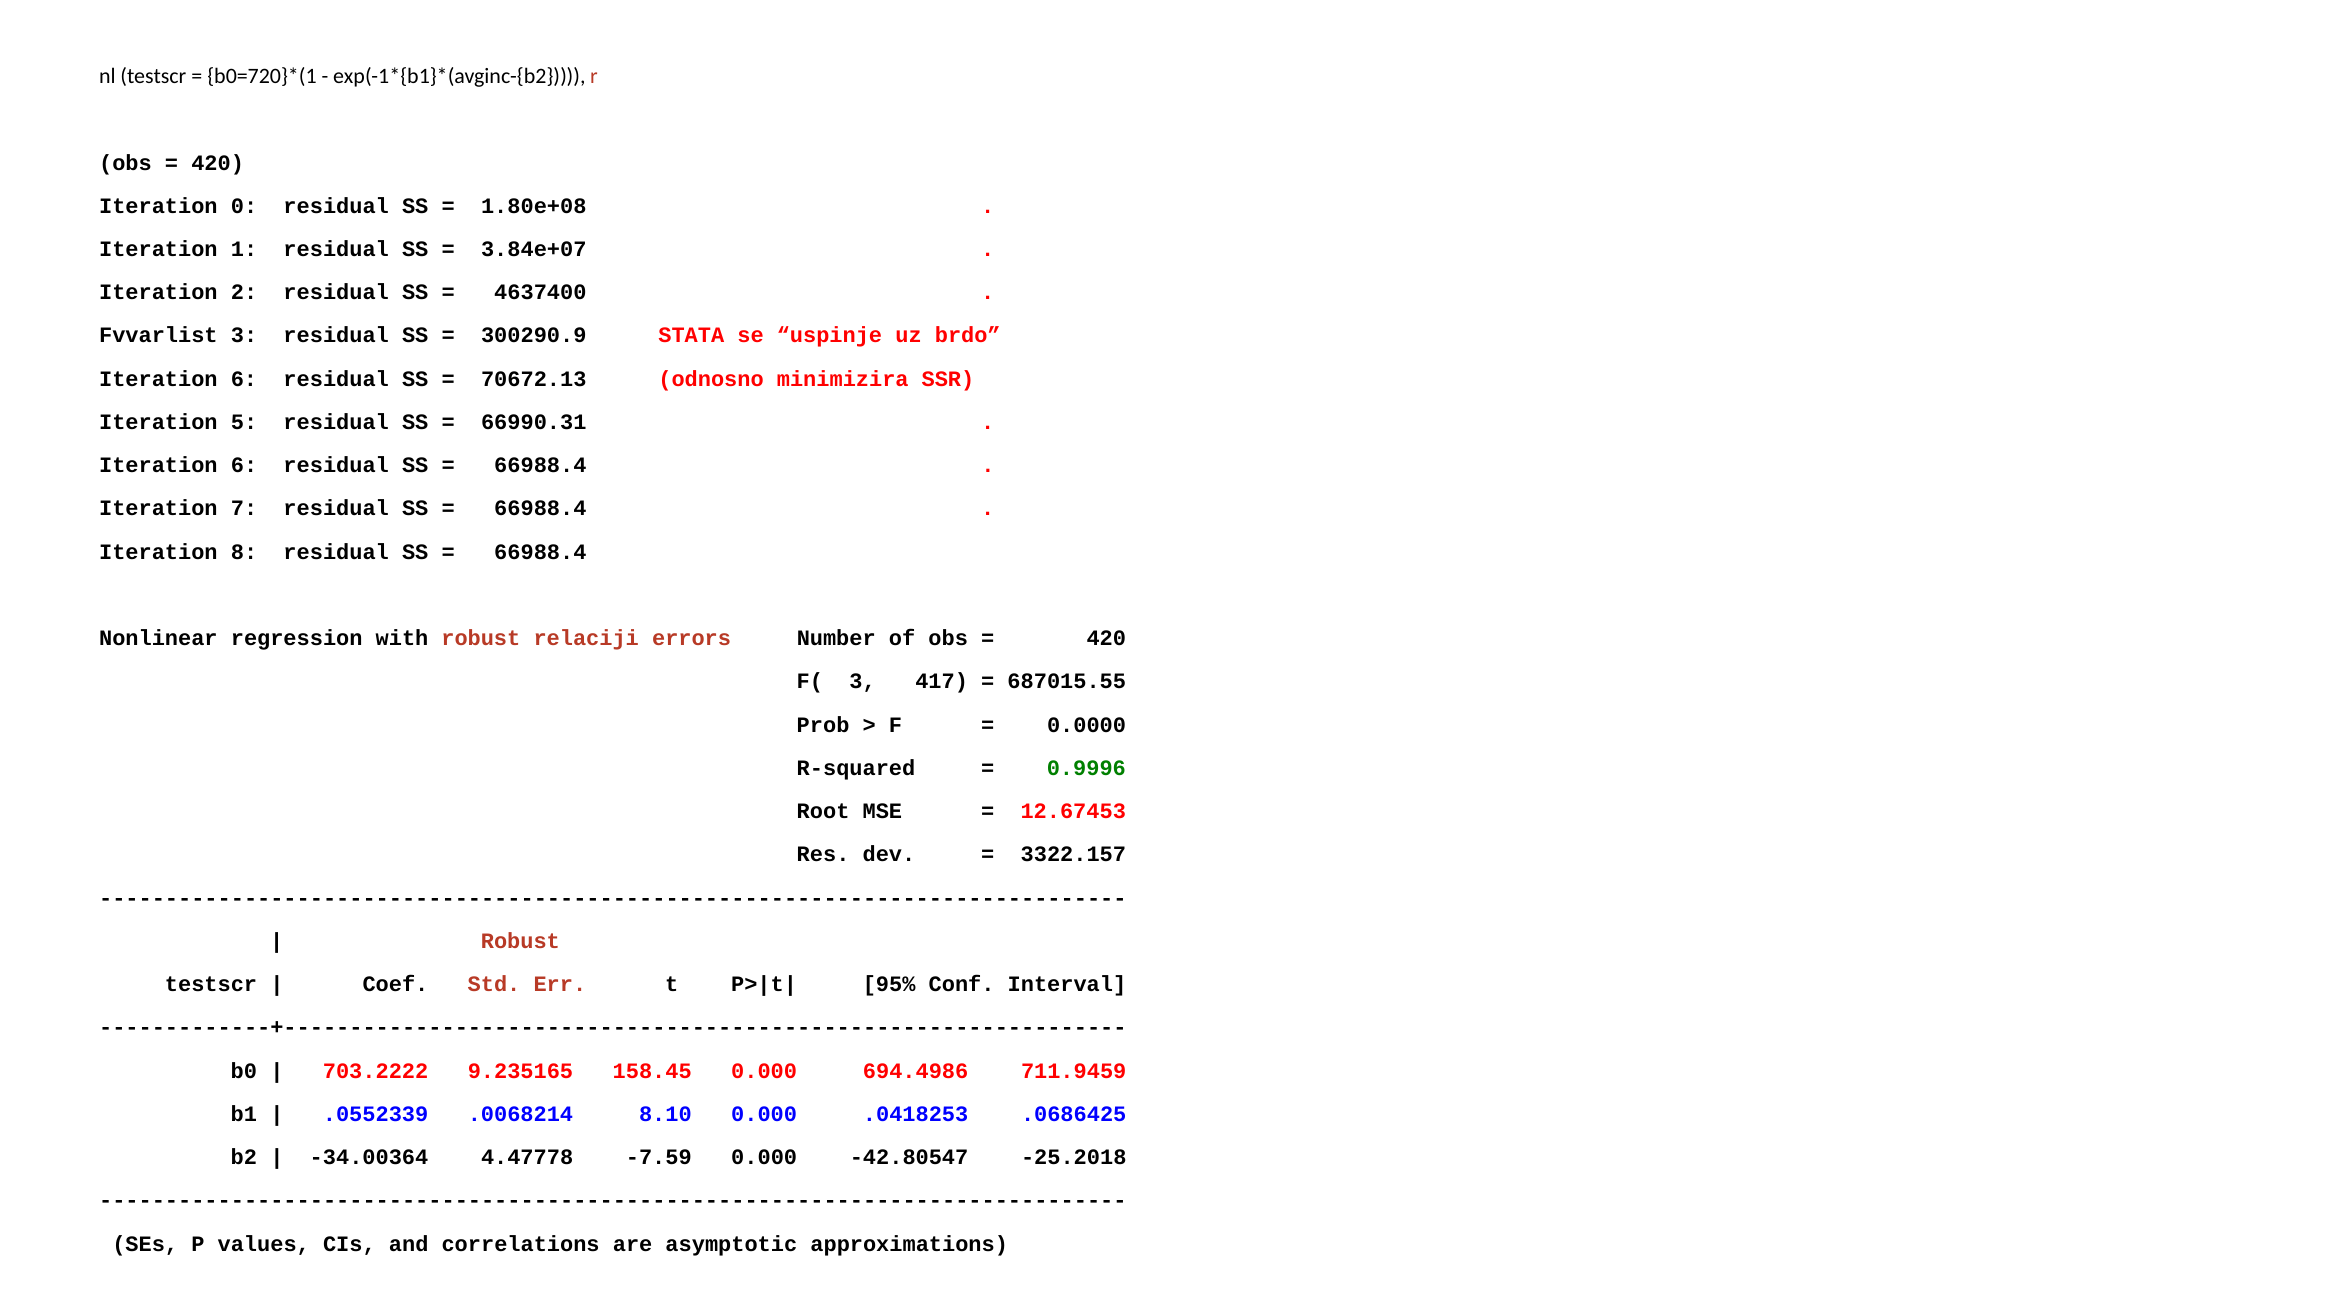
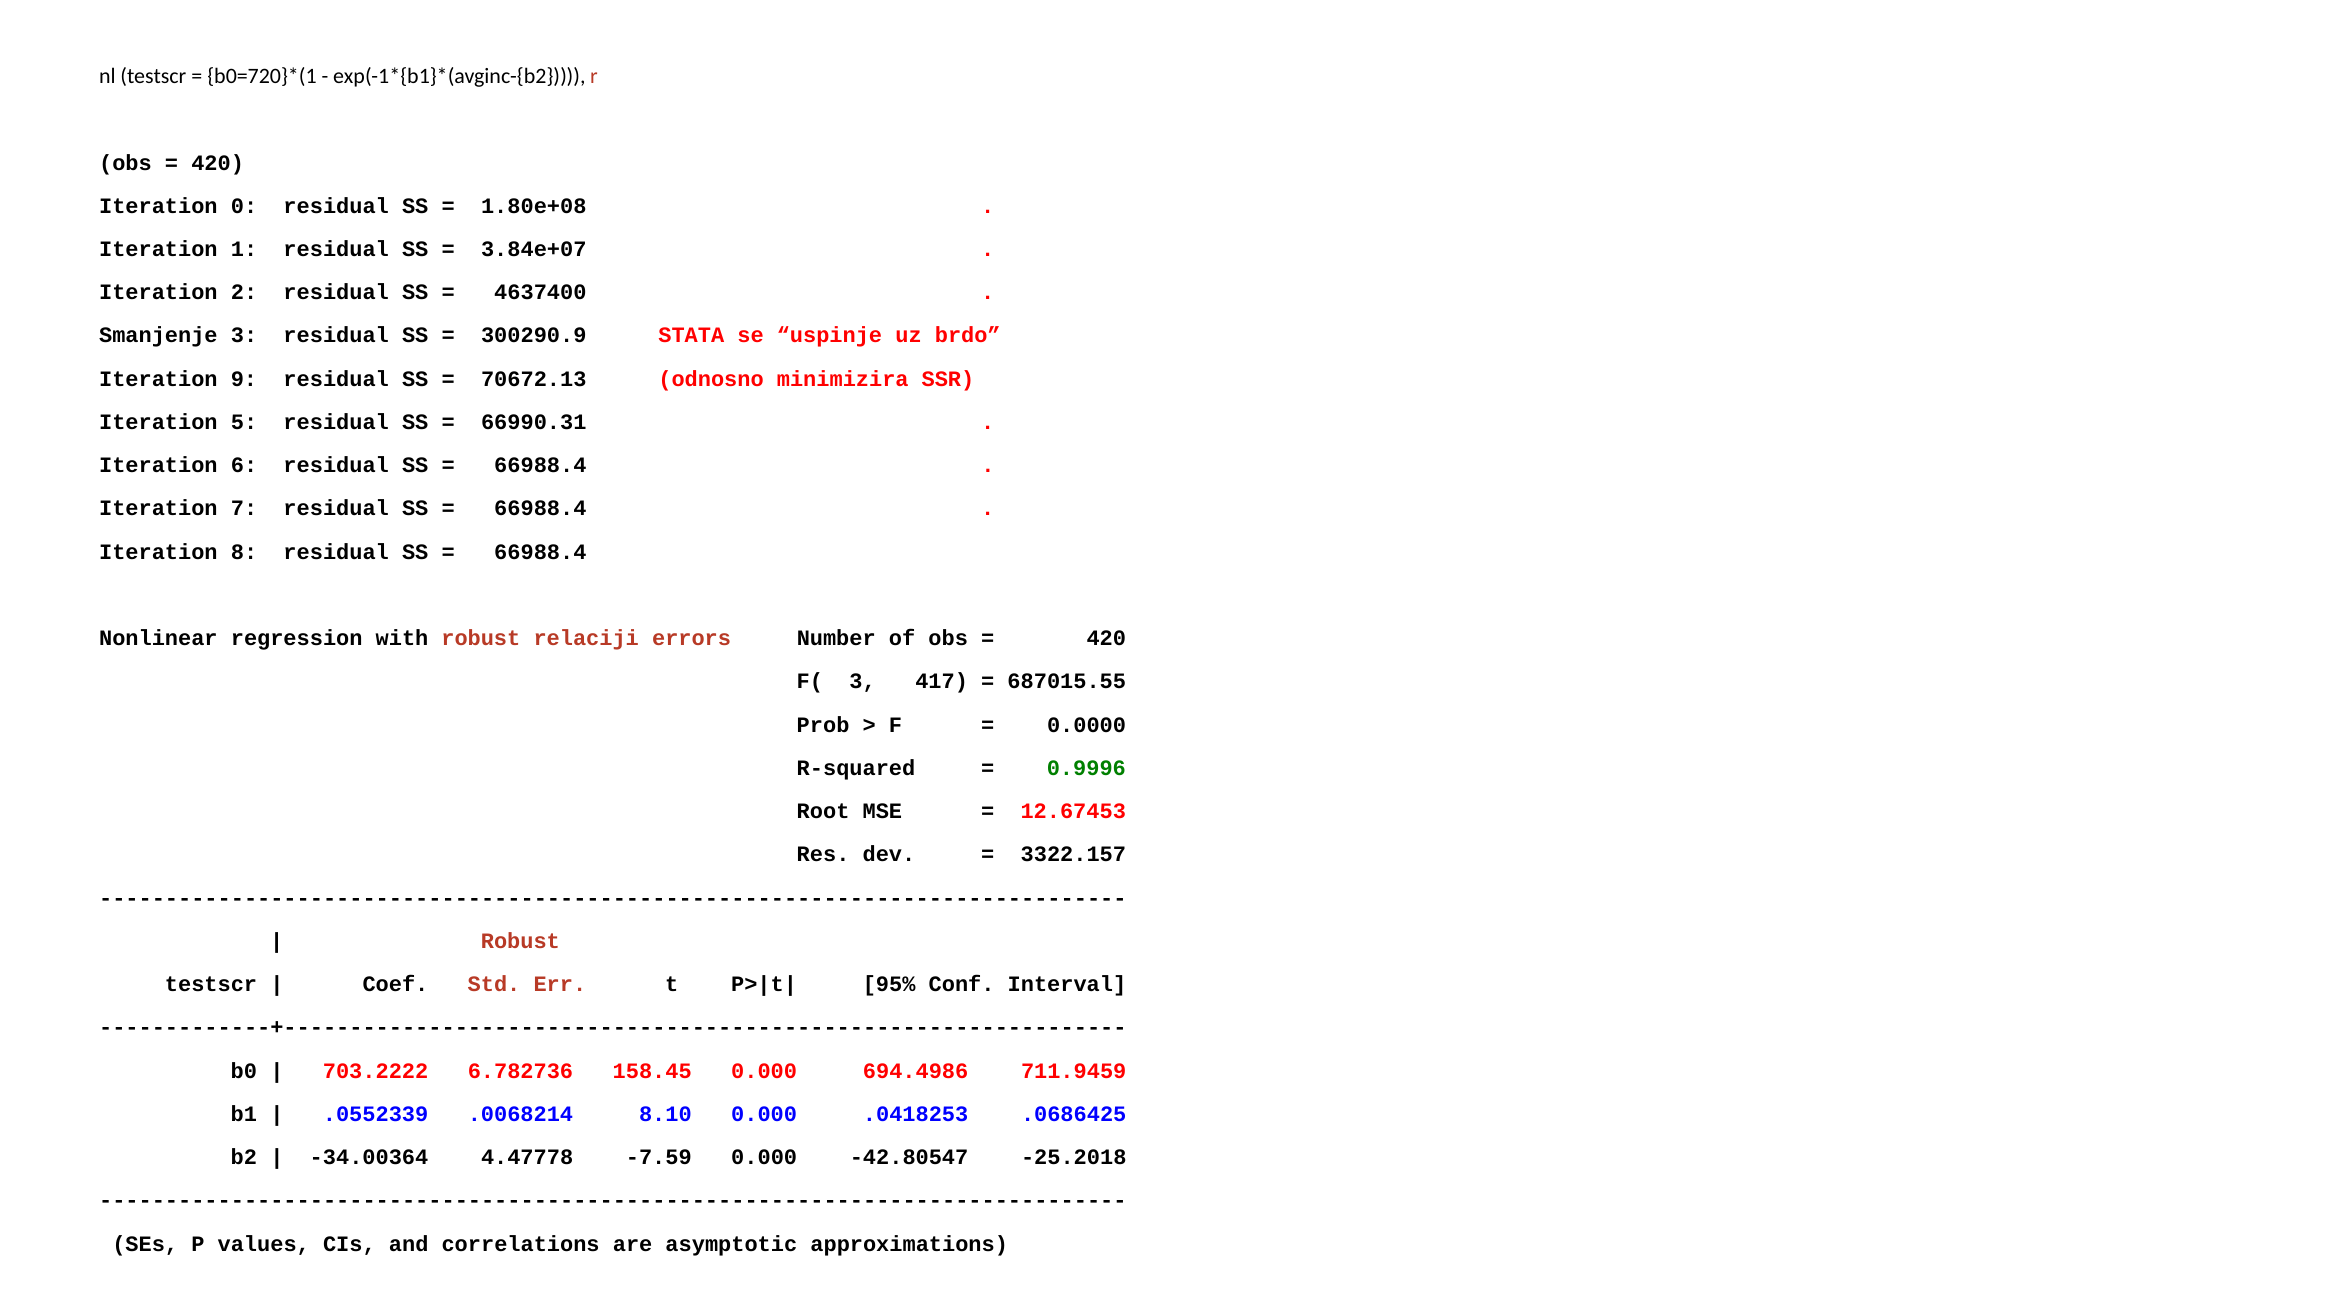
Fvvarlist: Fvvarlist -> Smanjenje (158, 336)
6: 6 -> 9 (244, 379)
9.235165: 9.235165 -> 6.782736 (520, 1071)
